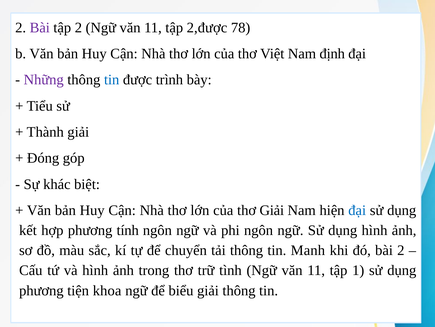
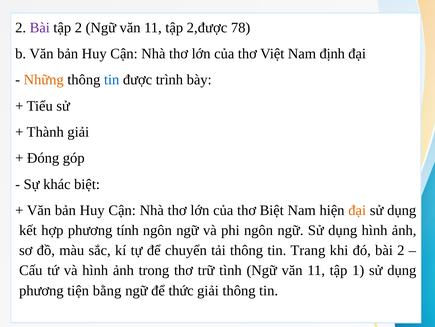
Những colour: purple -> orange (44, 80)
thơ Giải: Giải -> Biệt (272, 210)
đại colour: blue -> orange (357, 210)
Manh: Manh -> Trang (308, 250)
khoa: khoa -> bằng (107, 290)
biểu: biểu -> thức (181, 290)
